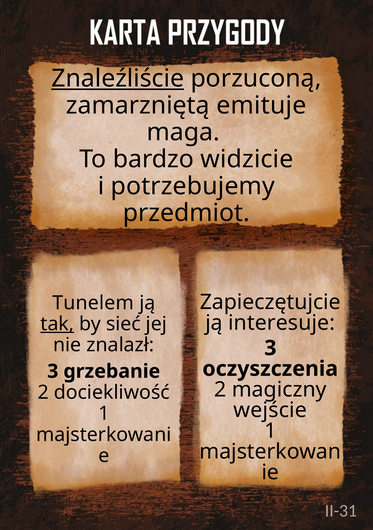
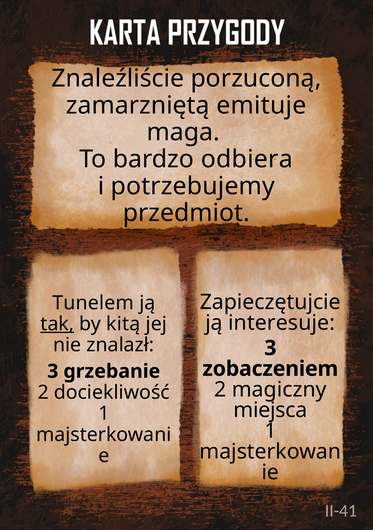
Znaleźliście underline: present -> none (118, 78)
widzicie: widzicie -> odbiera (247, 159)
sieć: sieć -> kitą (123, 324)
oczyszczenia: oczyszczenia -> zobaczeniem (270, 369)
wejście: wejście -> miejsca (270, 410)
II-31: II-31 -> II-41 (341, 511)
